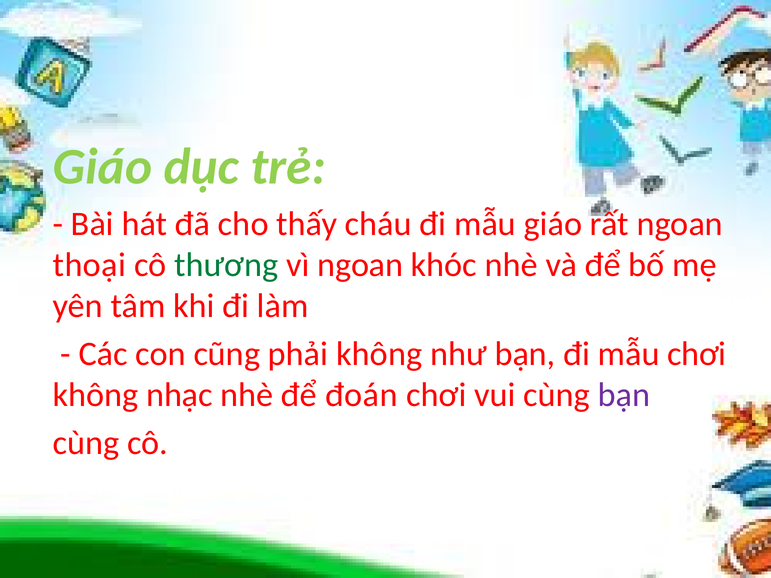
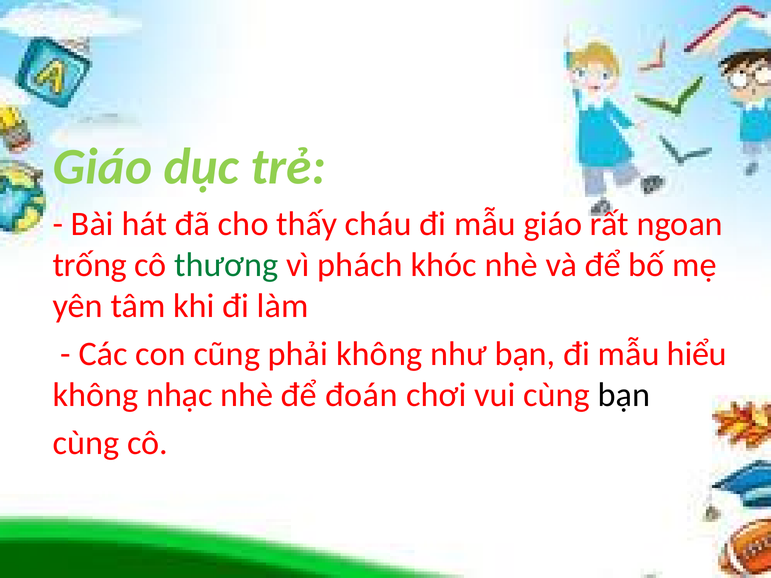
thoại: thoại -> trống (90, 265)
vì ngoan: ngoan -> phách (360, 265)
mẫu chơi: chơi -> hiểu (697, 354)
bạn colour: purple -> black (624, 395)
